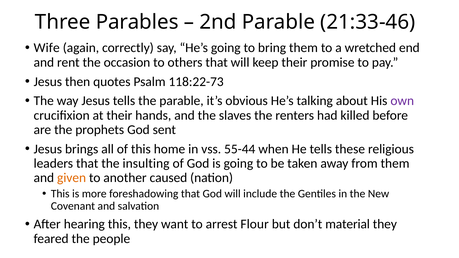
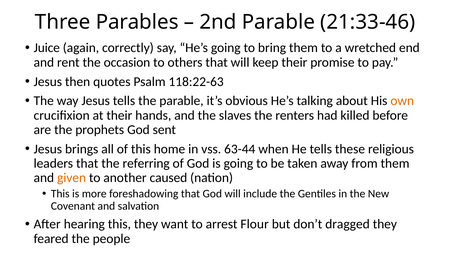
Wife: Wife -> Juice (47, 48)
118:22-73: 118:22-73 -> 118:22-63 (196, 82)
own colour: purple -> orange (402, 101)
55-44: 55-44 -> 63-44 (240, 149)
insulting: insulting -> referring (146, 164)
material: material -> dragged (348, 224)
